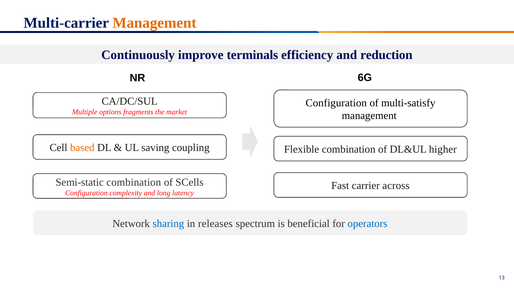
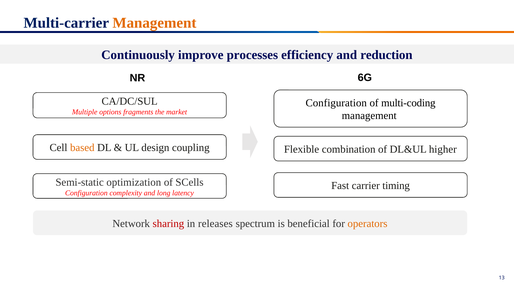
terminals: terminals -> processes (252, 55)
multi-satisfy: multi-satisfy -> multi-coding (408, 103)
saving: saving -> design (155, 148)
Semi-static combination: combination -> optimization (134, 182)
across: across -> timing (396, 186)
sharing colour: blue -> red (168, 224)
operators colour: blue -> orange (367, 224)
